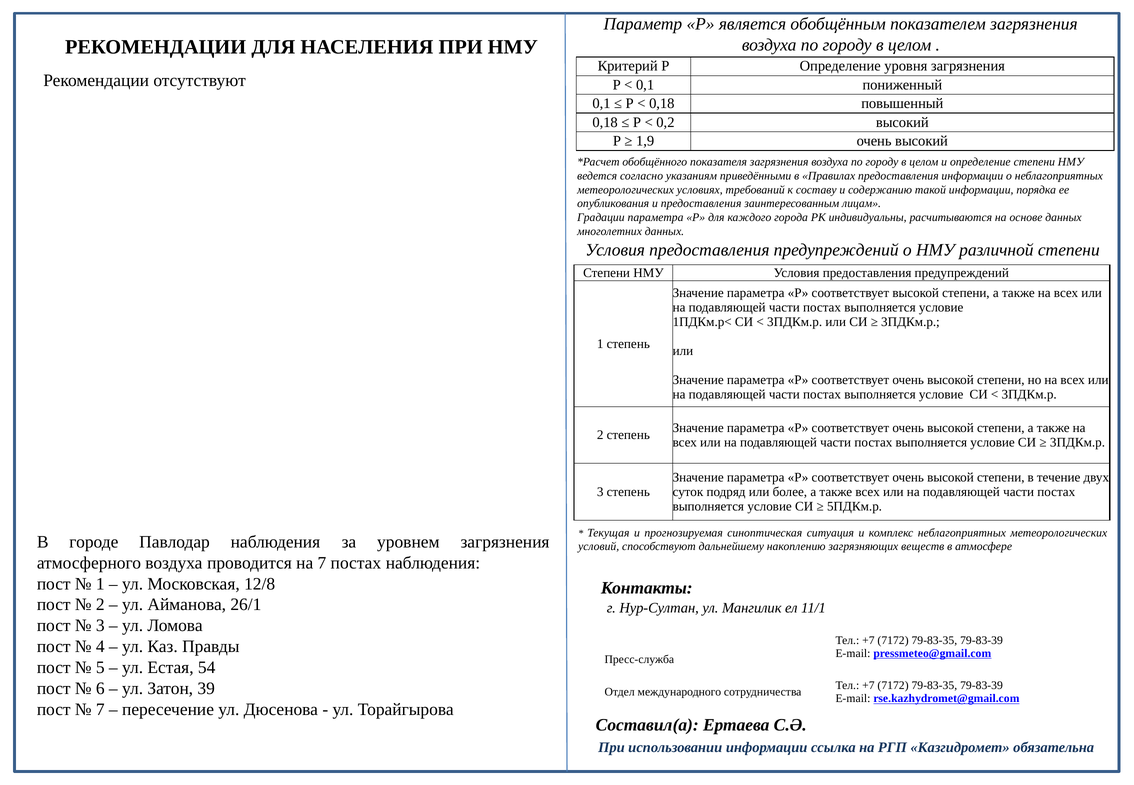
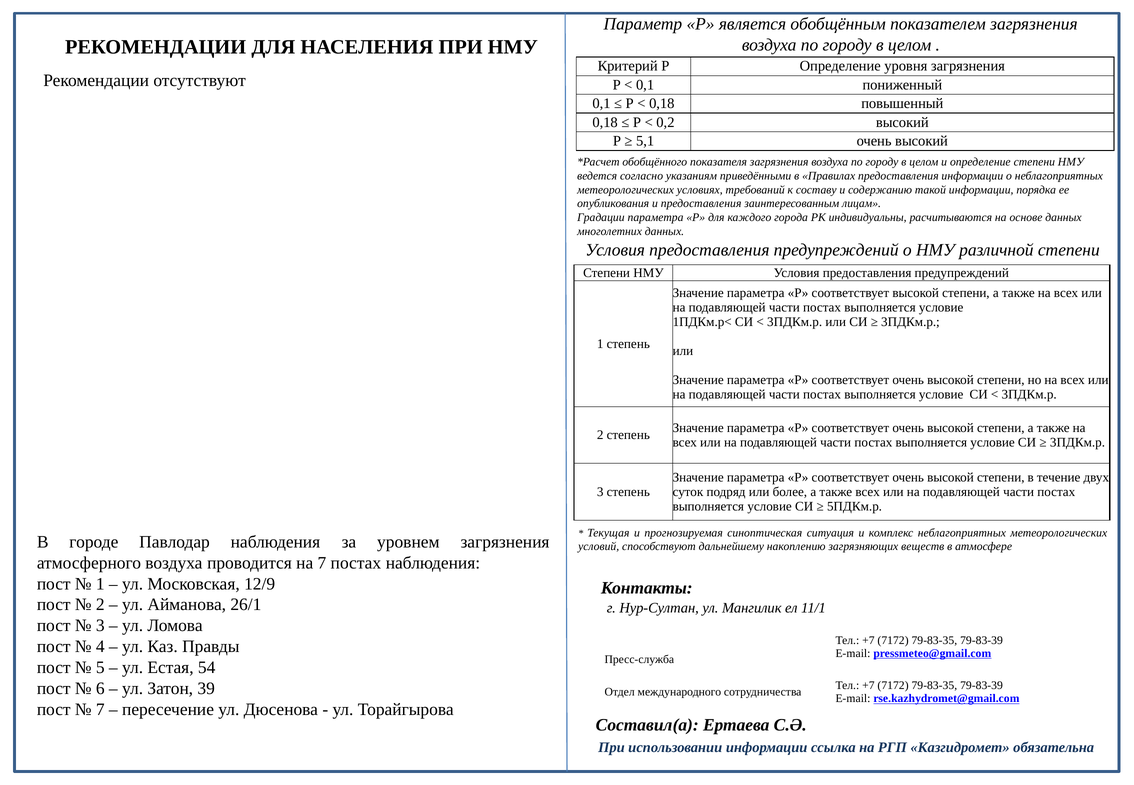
1,9: 1,9 -> 5,1 (645, 141)
12/8: 12/8 -> 12/9 (260, 584)
